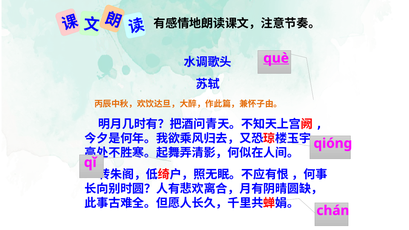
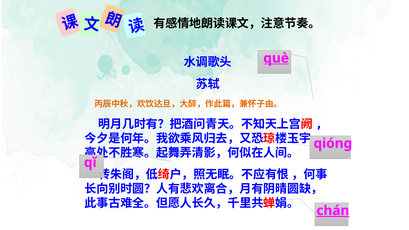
chán underline: none -> present (333, 211)
